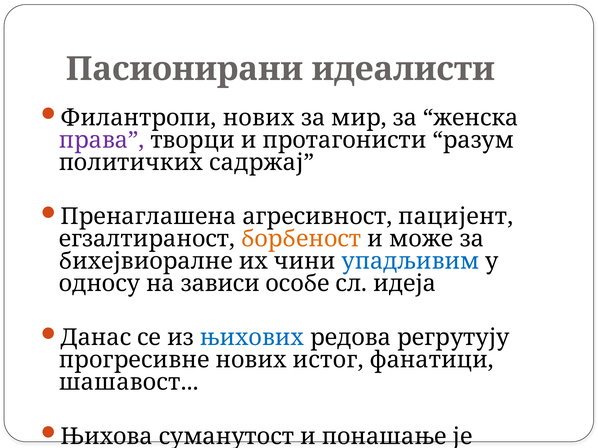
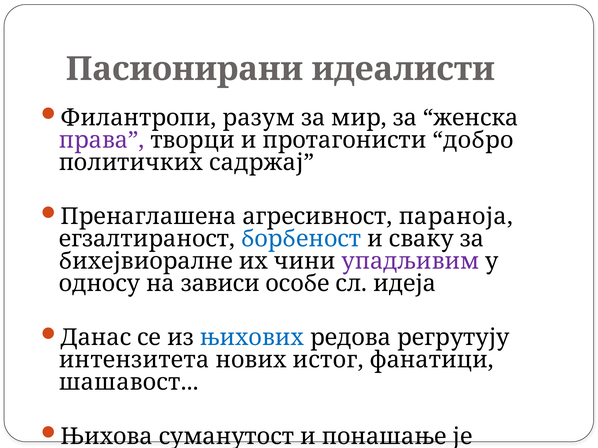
Филантропи нових: нових -> разум (259, 118)
разум: разум -> добро (473, 140)
пацијент: пацијент -> параноја (456, 217)
борбеност colour: orange -> blue (301, 239)
може: може -> сваку (421, 239)
упадљивим colour: blue -> purple (410, 261)
прогресивне: прогресивне -> интензитета (134, 360)
